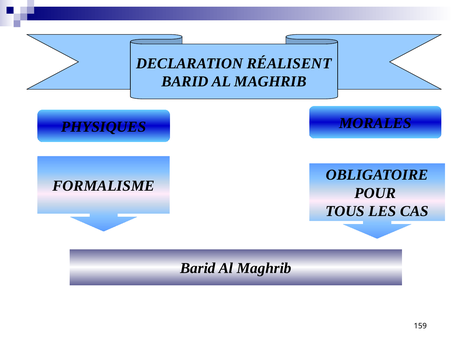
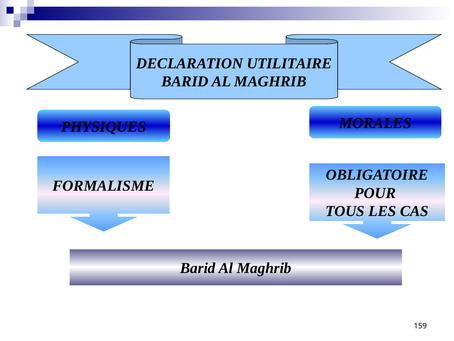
RÉALISENT: RÉALISENT -> UTILITAIRE (289, 63)
